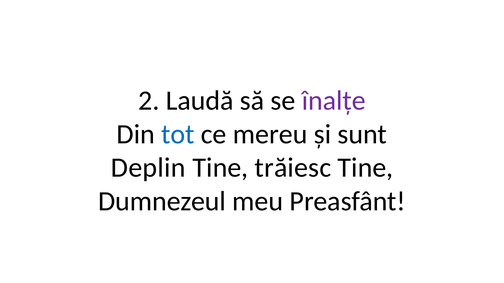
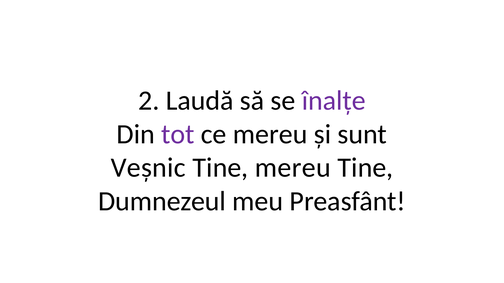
tot colour: blue -> purple (178, 134)
Deplin: Deplin -> Veșnic (148, 168)
Tine trăiesc: trăiesc -> mereu (293, 168)
